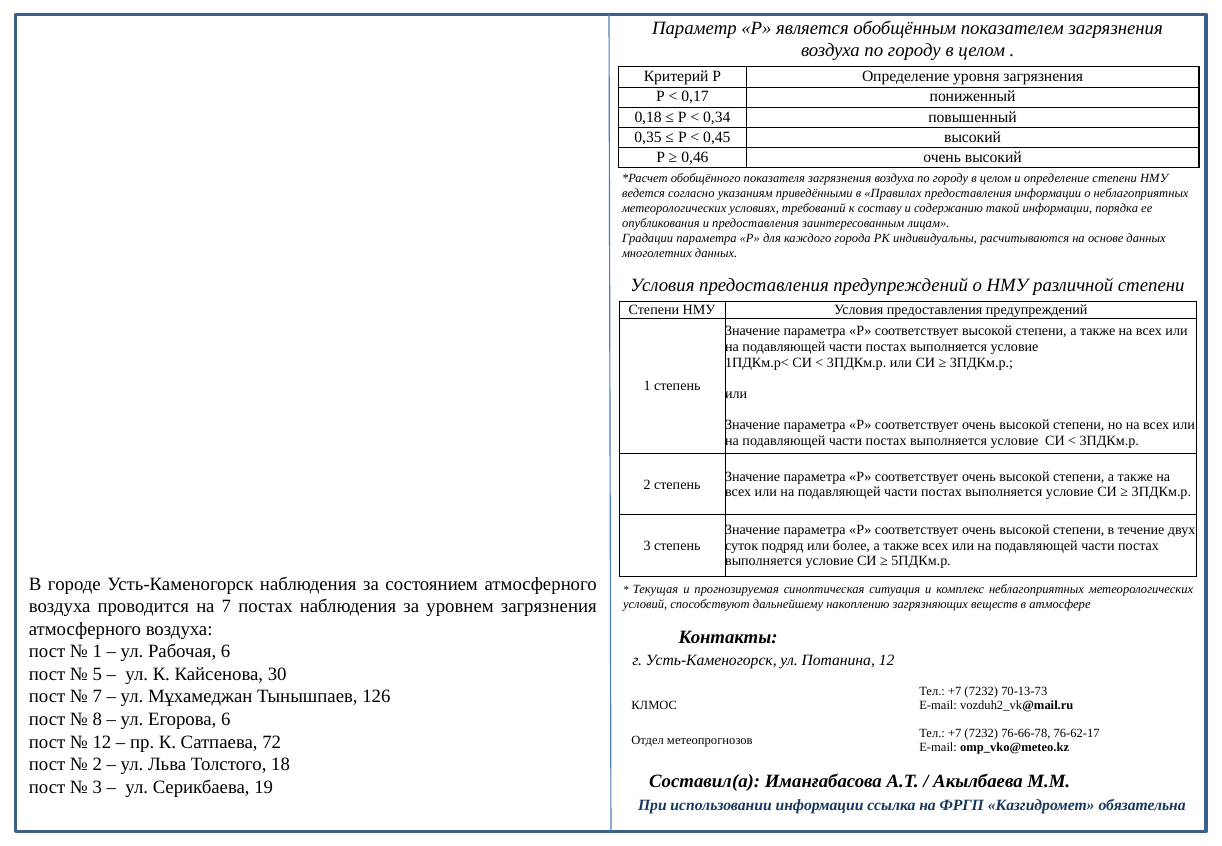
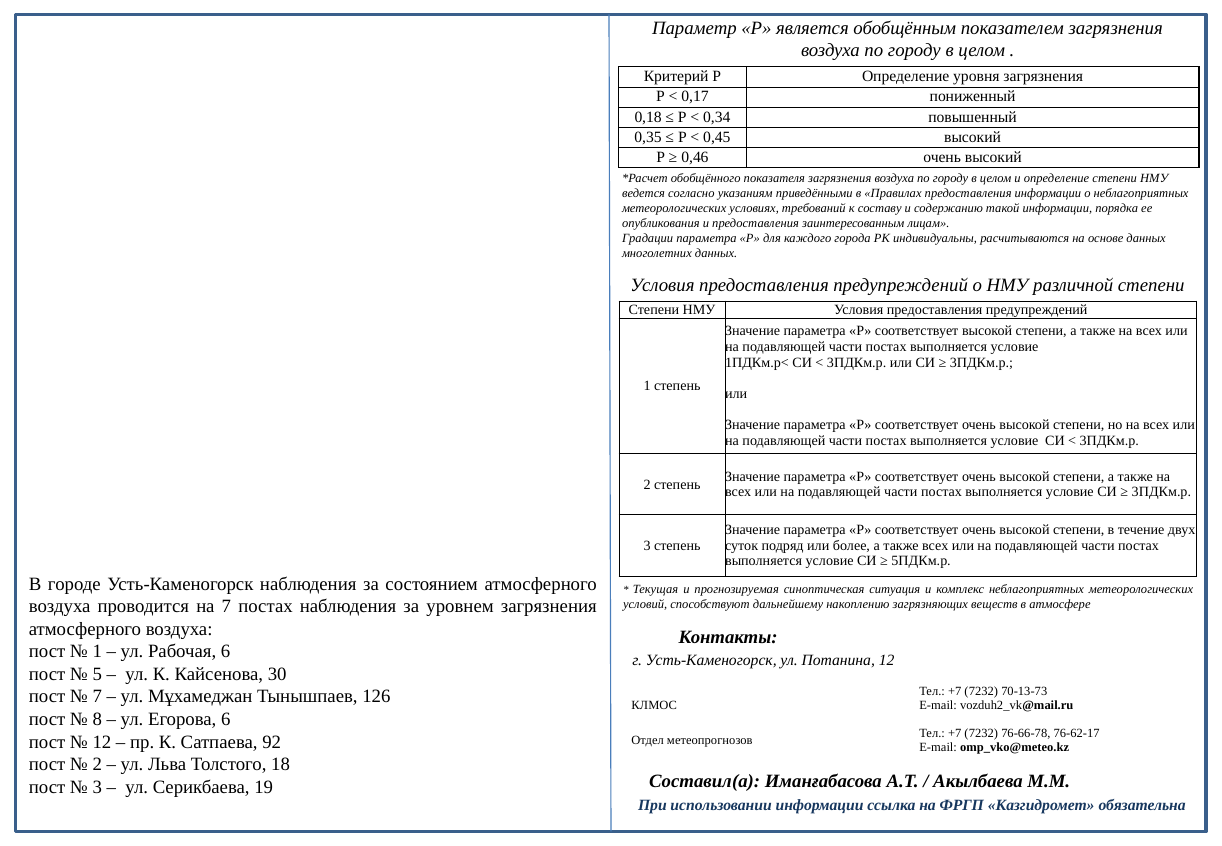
72: 72 -> 92 (272, 742)
